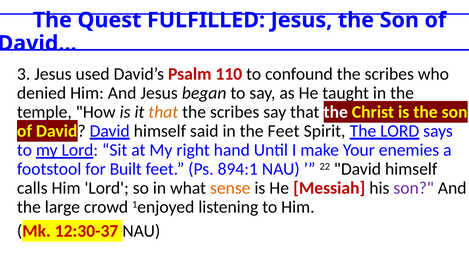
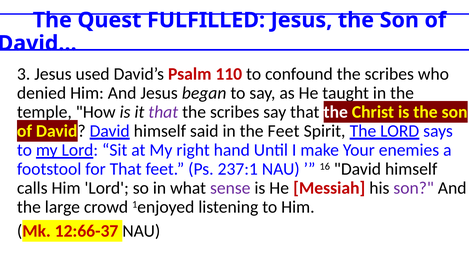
that colour: orange -> purple (163, 112)
for Built: Built -> That (126, 169)
894:1: 894:1 -> 237:1 (238, 169)
22: 22 -> 16 (325, 166)
sense colour: orange -> purple (230, 188)
12:30-37: 12:30-37 -> 12:66-37 (87, 231)
